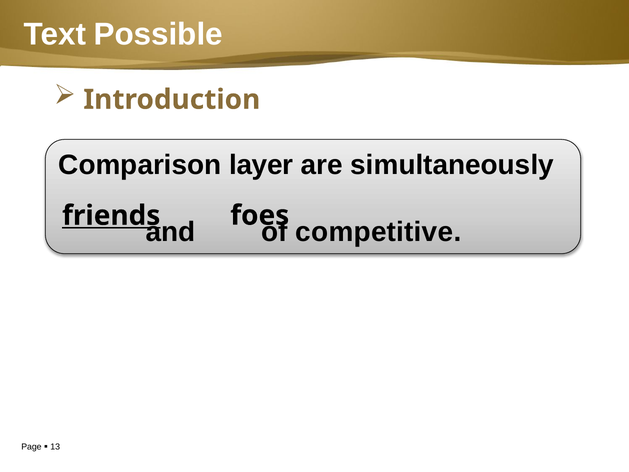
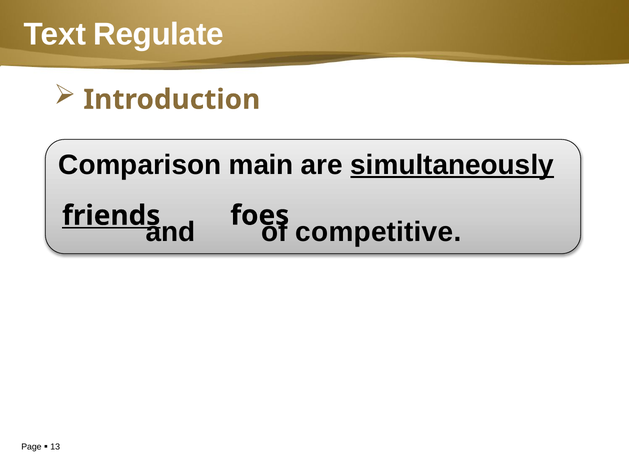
Possible: Possible -> Regulate (158, 34)
layer: layer -> main (261, 165)
simultaneously underline: none -> present (452, 165)
